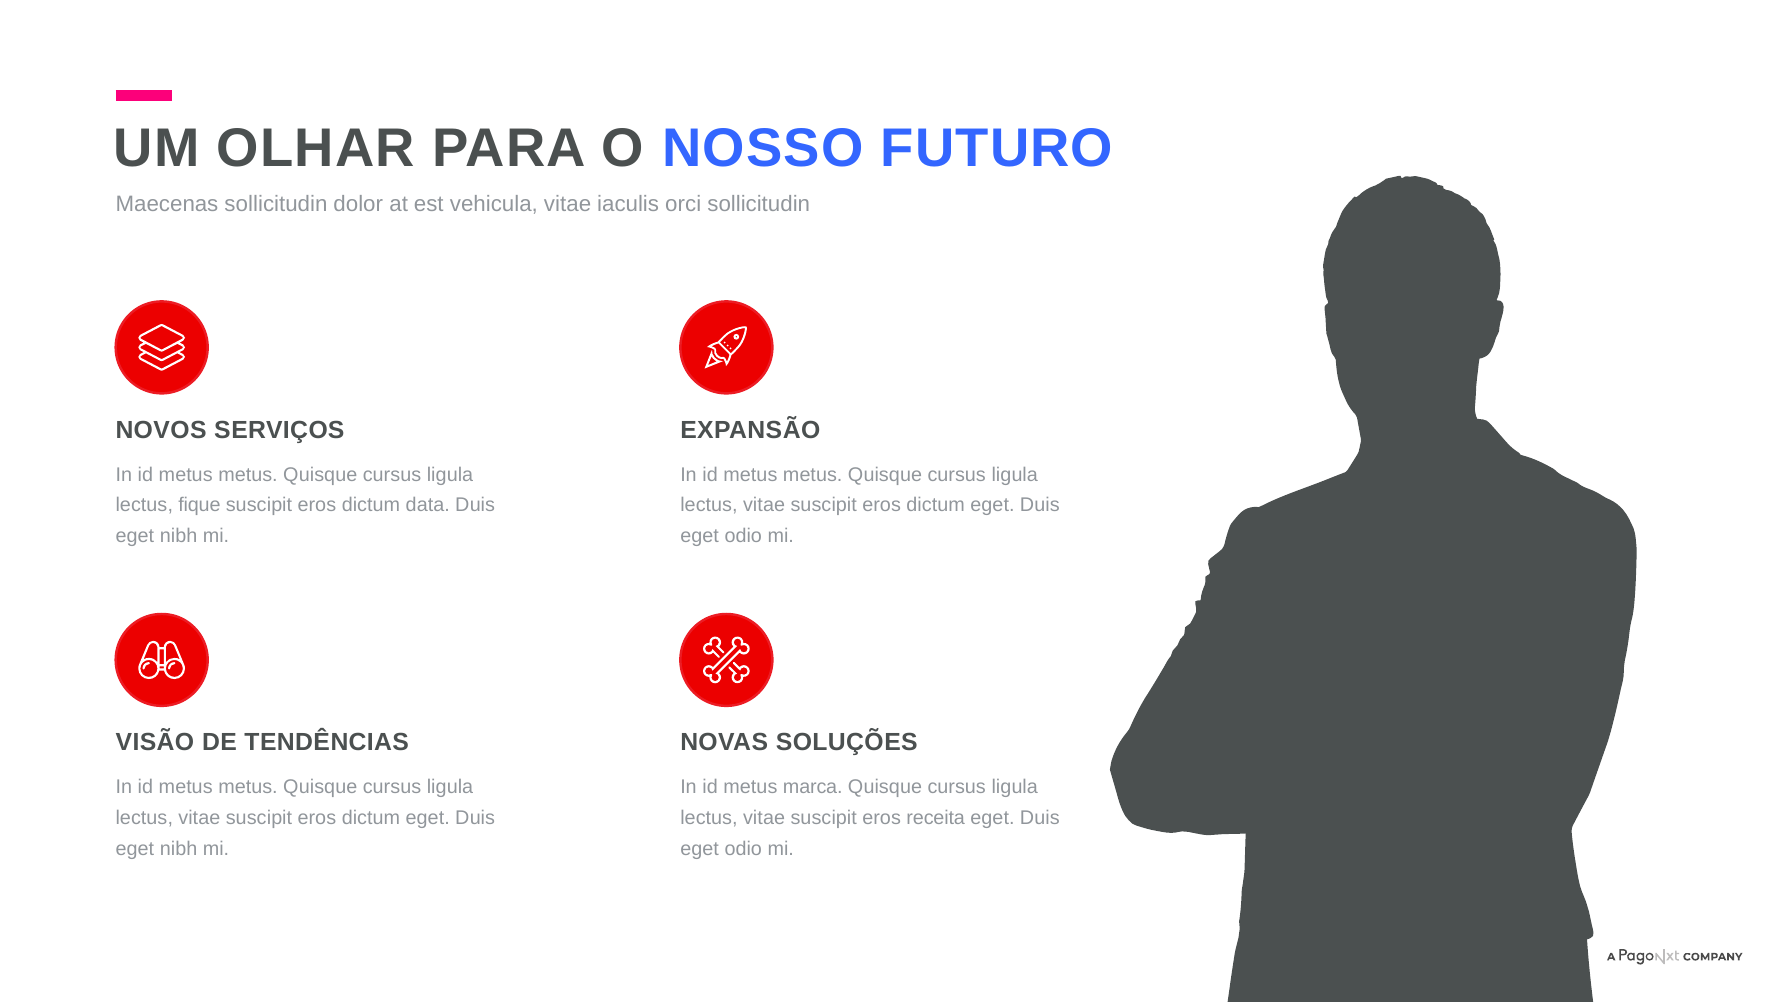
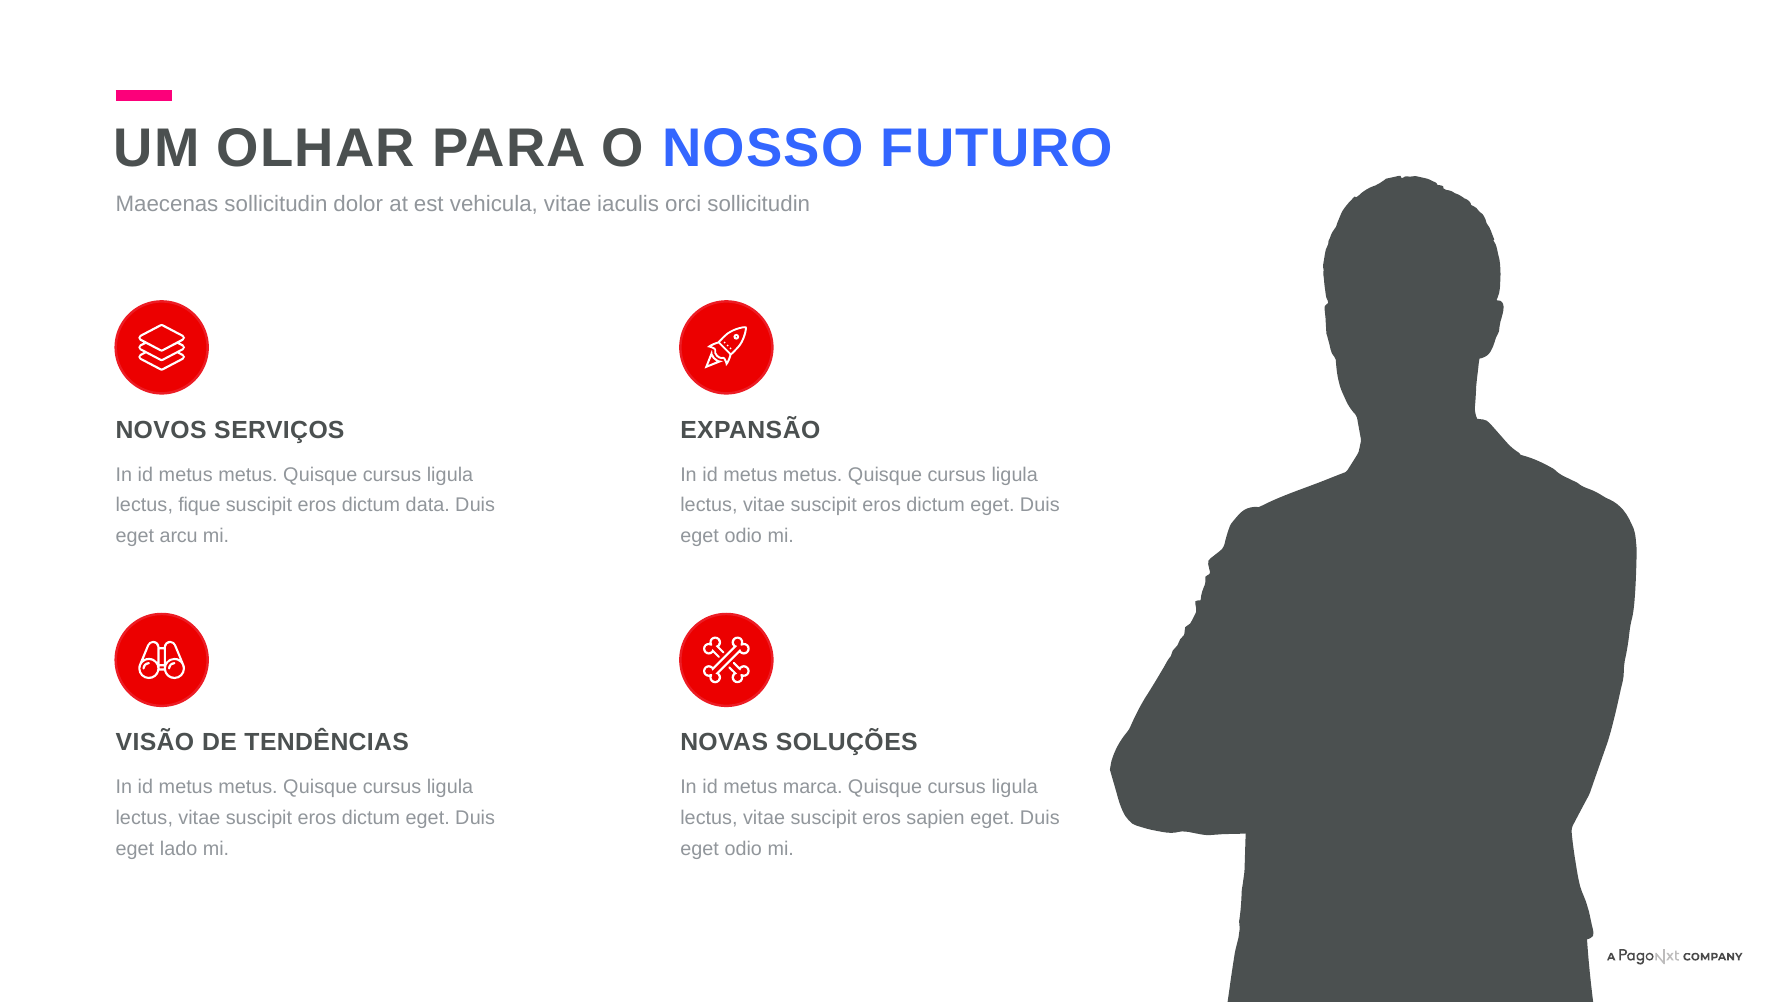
nibh: nibh -> arcu (179, 536)
receita: receita -> sapien (936, 818)
nibh: nibh -> lado (179, 849)
